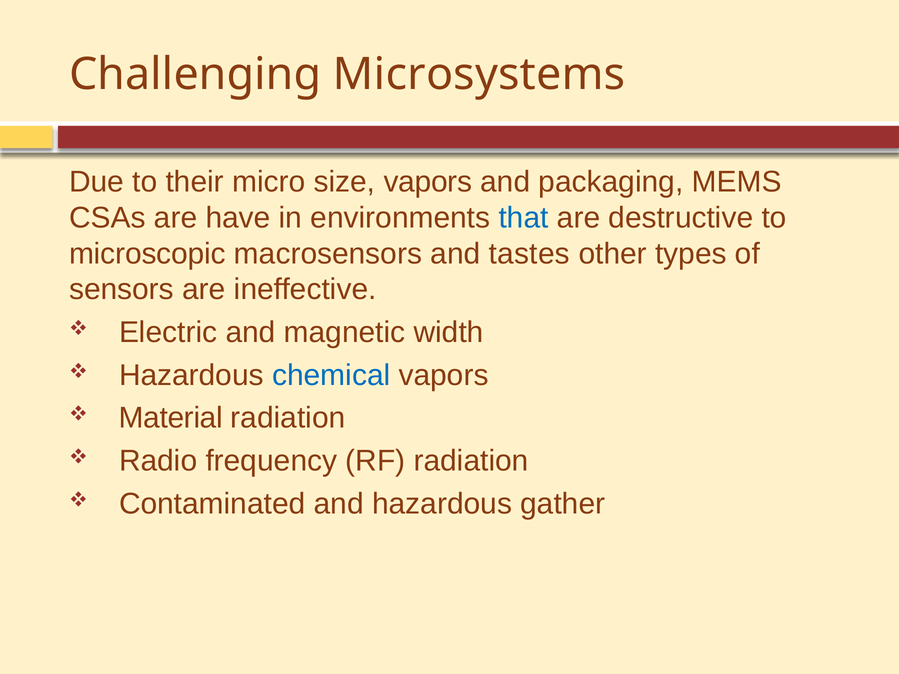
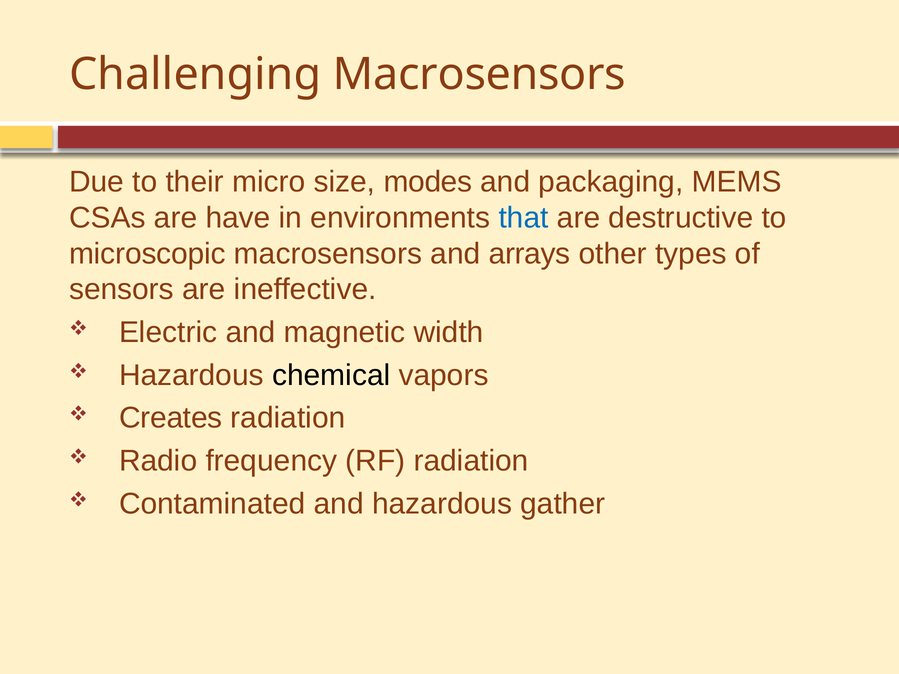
Challenging Microsystems: Microsystems -> Macrosensors (479, 74)
size vapors: vapors -> modes (428, 182)
tastes: tastes -> arrays (530, 254)
chemical colour: blue -> black (331, 375)
Material: Material -> Creates (171, 418)
